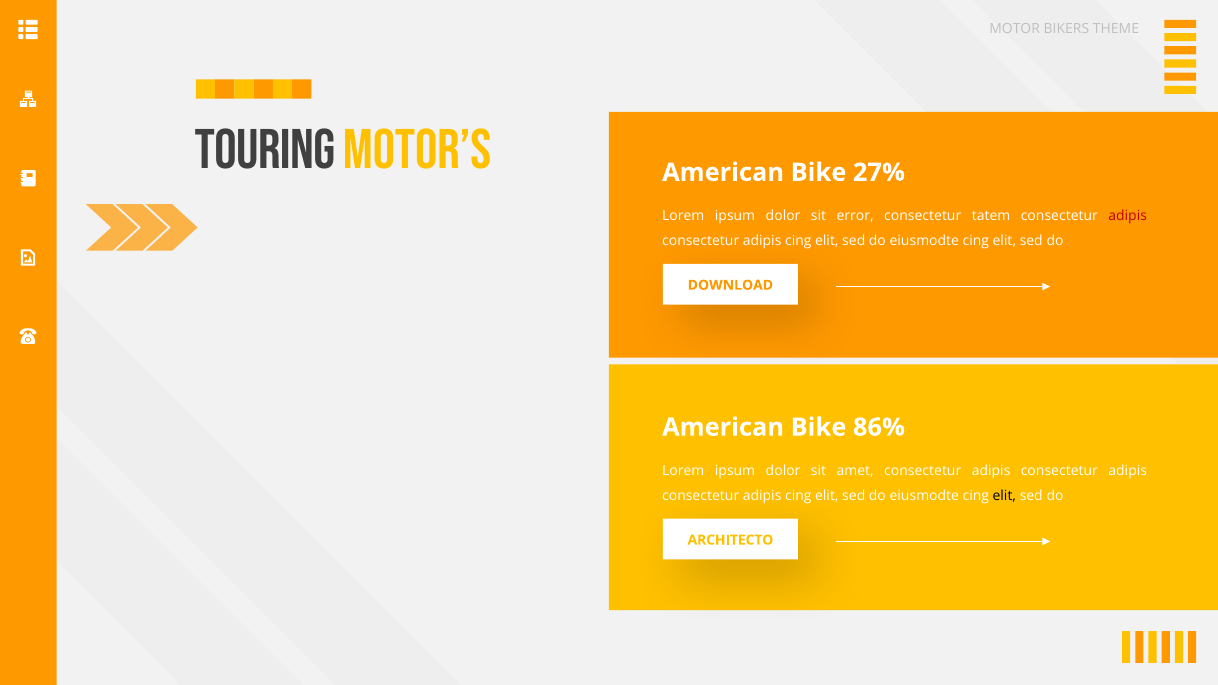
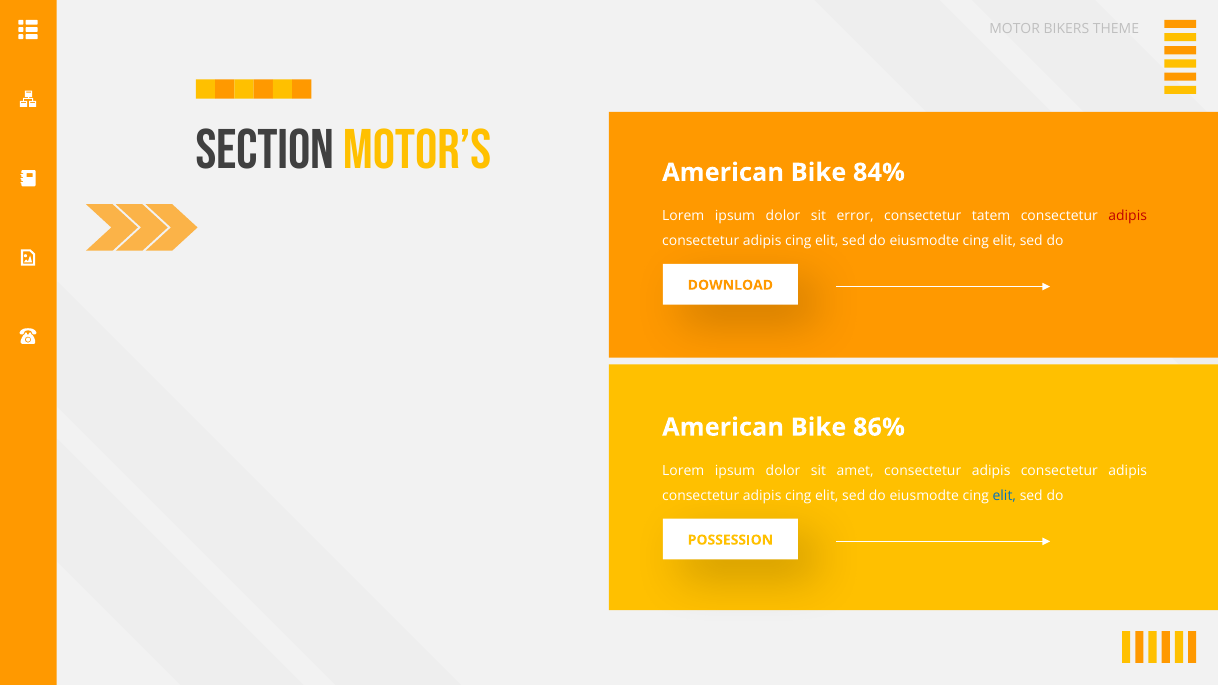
Touring: Touring -> Section (265, 151)
27%: 27% -> 84% (879, 172)
elit colour: black -> blue (1004, 496)
ARCHITECTO: ARCHITECTO -> POSSESSION (730, 540)
